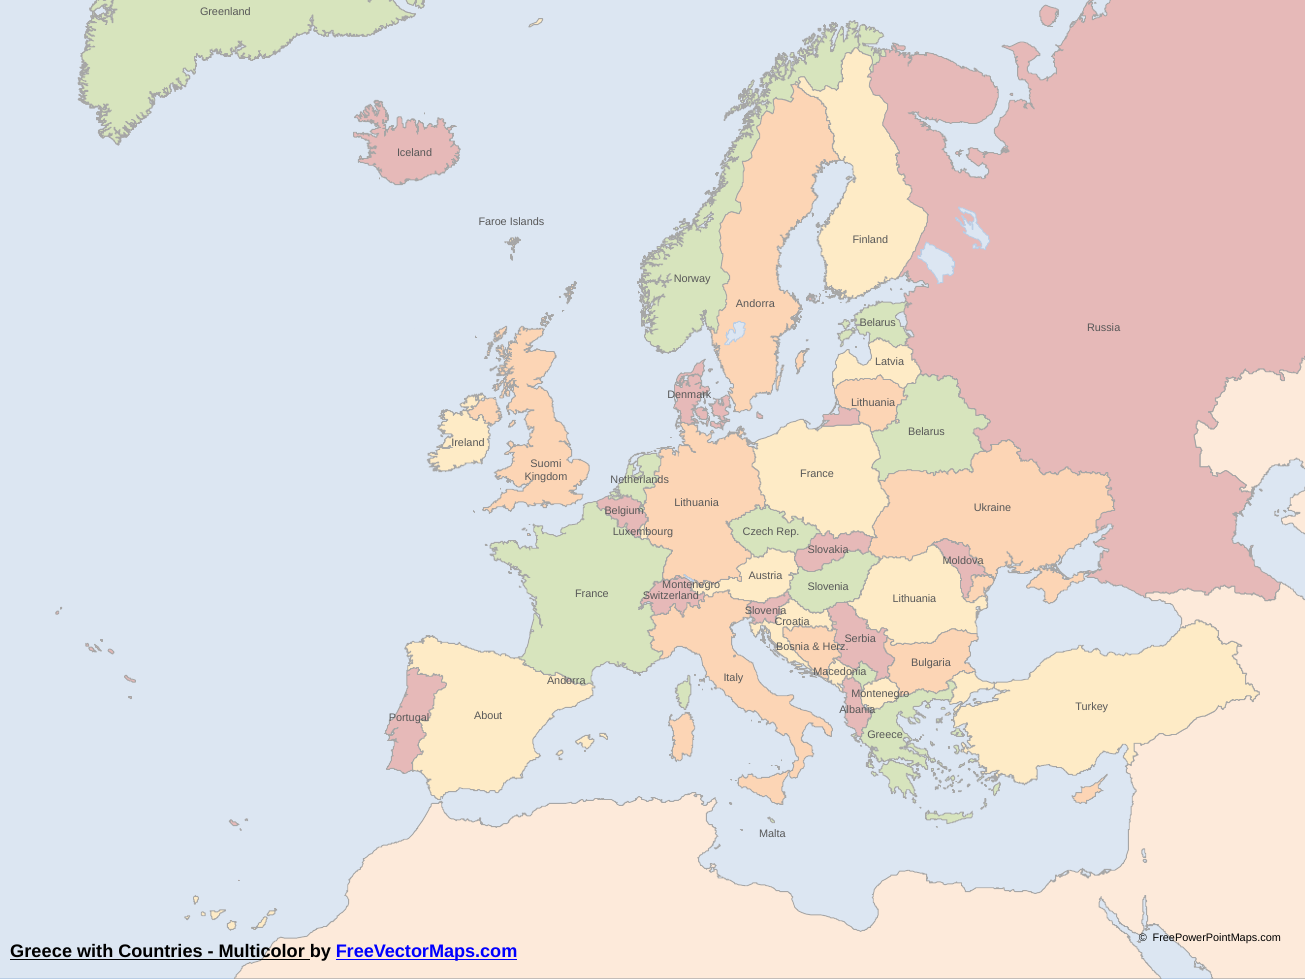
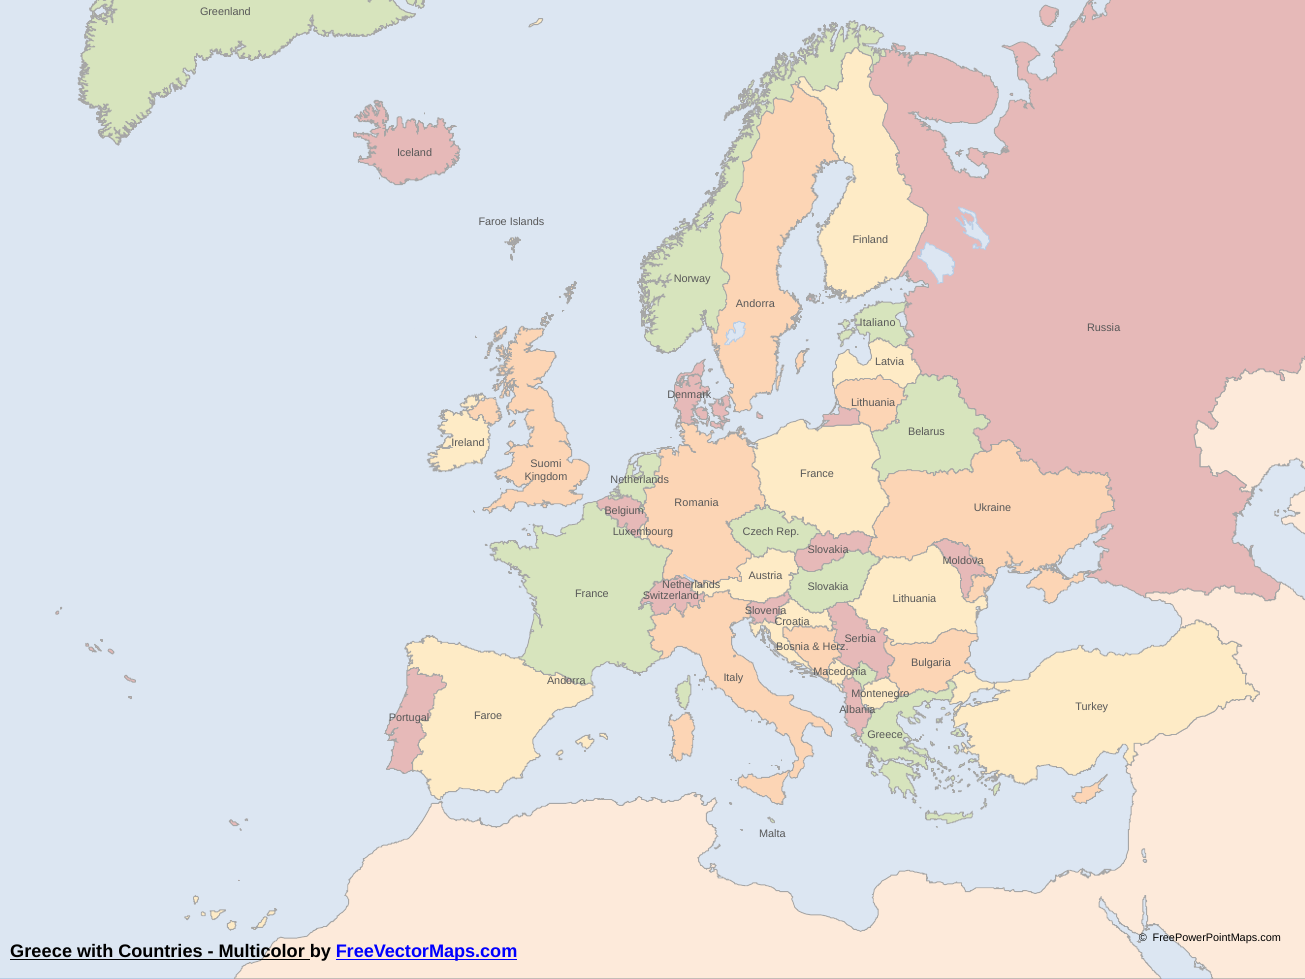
Belarus: Belarus -> Italiano (878, 323)
Lithuania: Lithuania -> Romania (697, 503)
Montenegro: Montenegro -> Netherlands (691, 585)
Slovenia: Slovenia -> Slovakia (828, 587)
About: About -> Faroe (488, 716)
